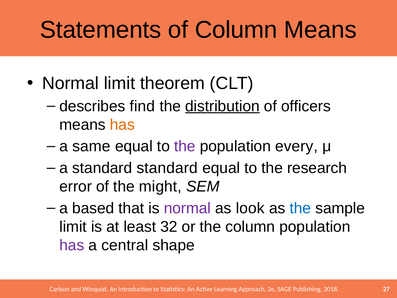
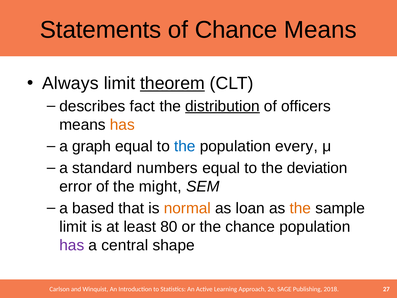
of Column: Column -> Chance (236, 30)
Normal: Normal -> Always (70, 83)
theorem underline: none -> present (172, 83)
find: find -> fact (142, 106)
same: same -> graph (92, 146)
the colour: purple -> blue (185, 146)
standard standard: standard -> numbers (167, 168)
research: research -> deviation (317, 168)
normal colour: purple -> orange (187, 208)
look: look -> loan (250, 208)
the colour: blue -> orange (300, 208)
32: 32 -> 80 (169, 227)
the column: column -> chance (250, 227)
